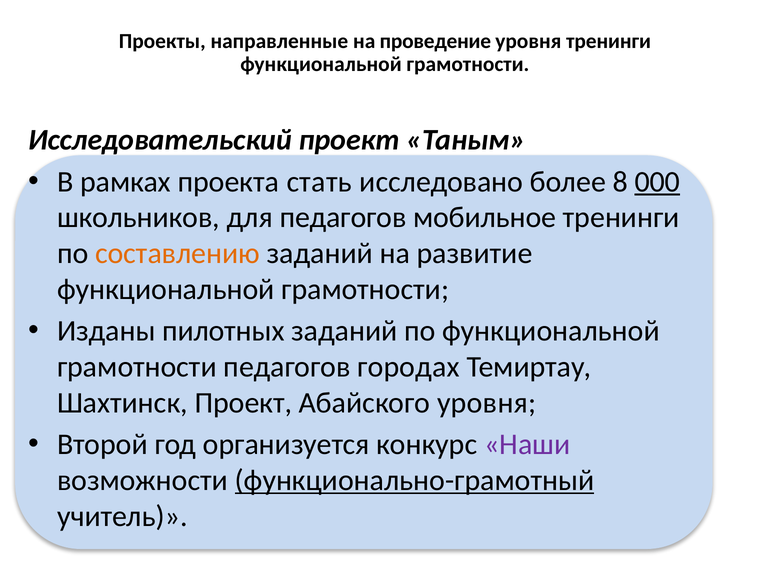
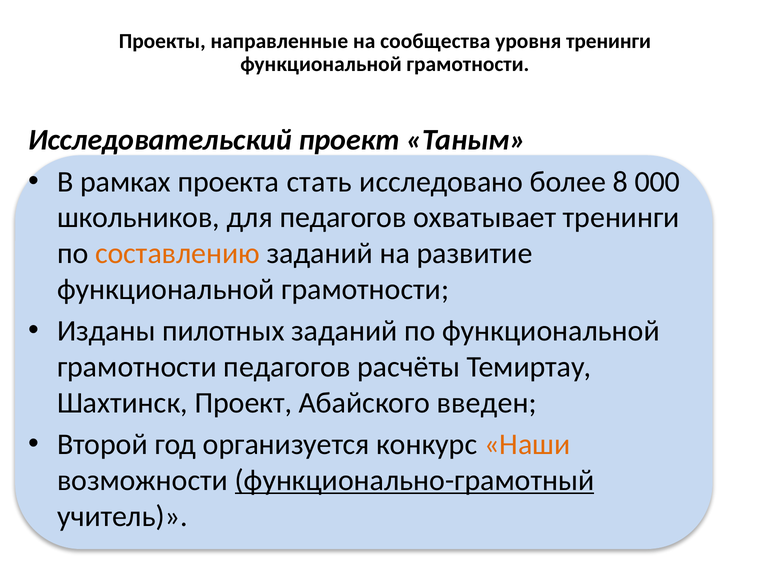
проведение: проведение -> сообщества (435, 41)
000 underline: present -> none (657, 182)
мобильное: мобильное -> охватывает (485, 218)
городах: городах -> расчёты (409, 367)
Абайского уровня: уровня -> введен (487, 403)
Наши colour: purple -> orange (527, 445)
